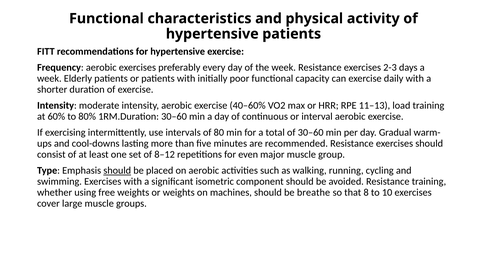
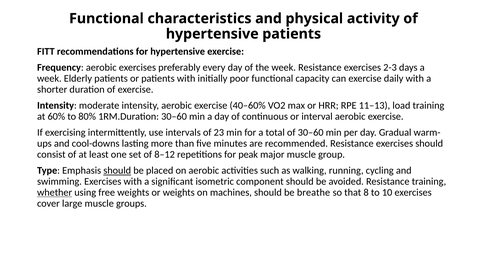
80: 80 -> 23 (219, 133)
even: even -> peak (248, 154)
whether underline: none -> present (55, 192)
